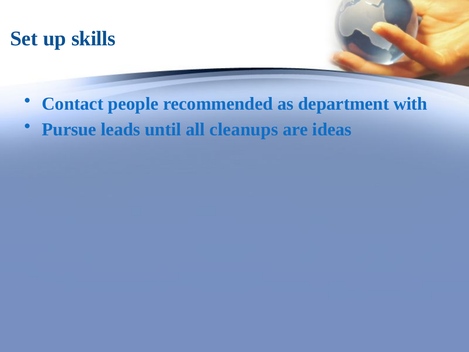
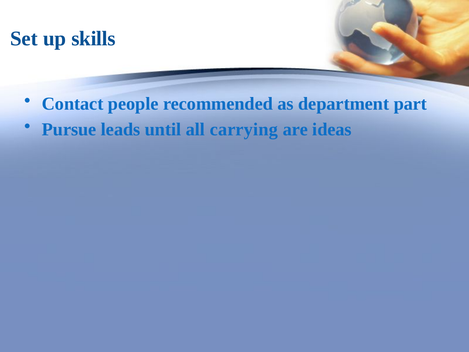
with: with -> part (410, 104)
cleanups: cleanups -> carrying (244, 129)
